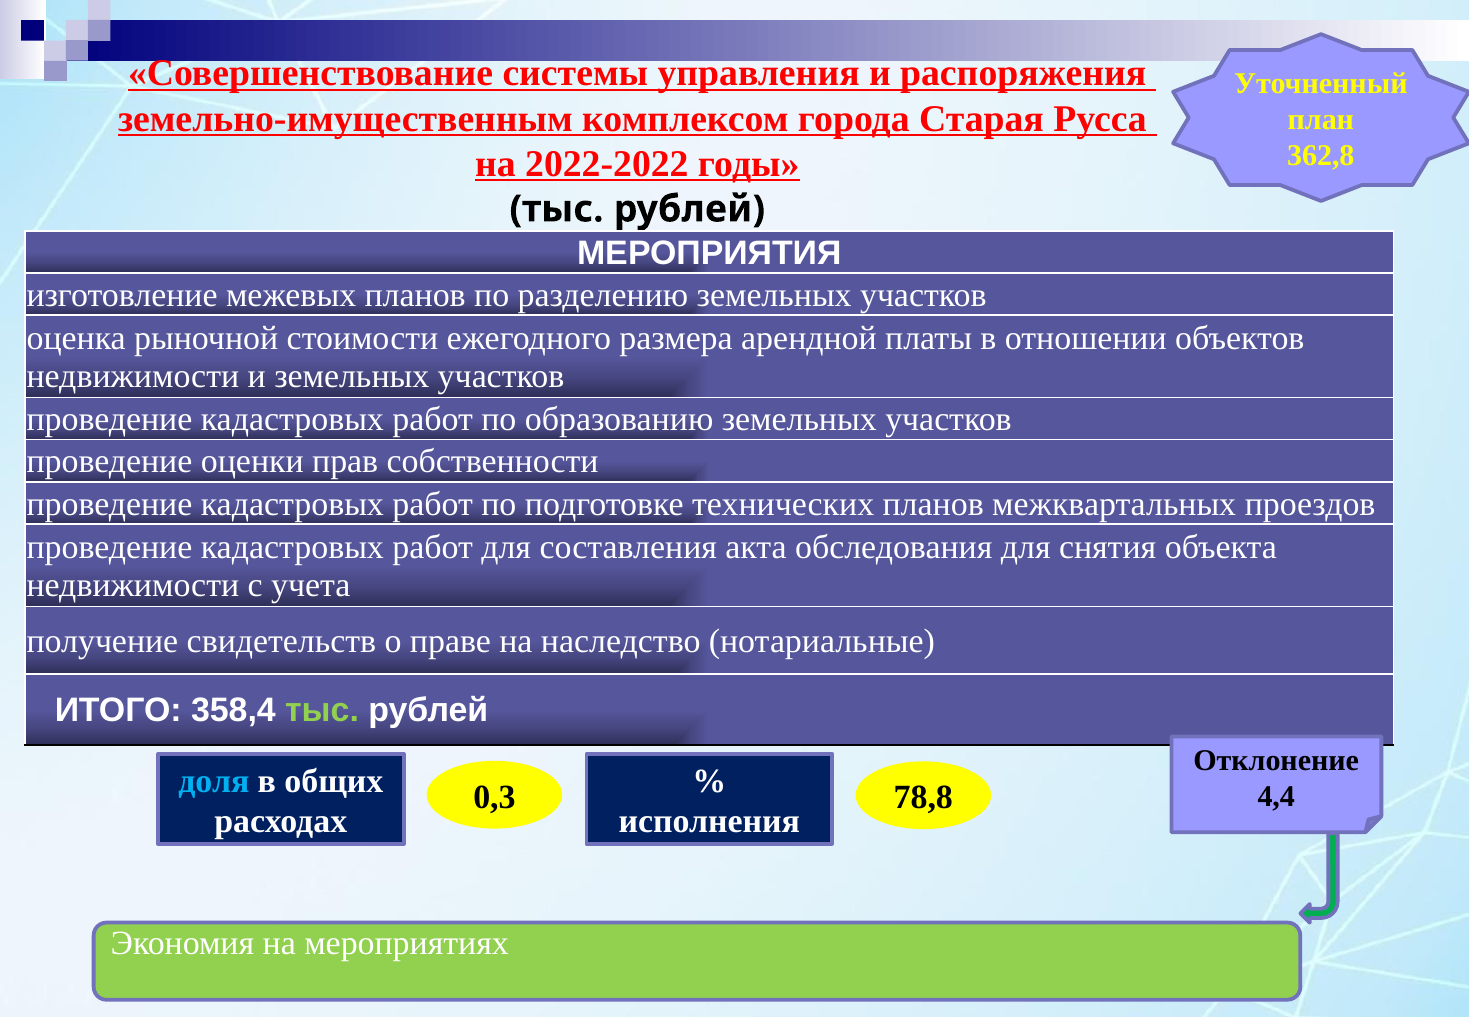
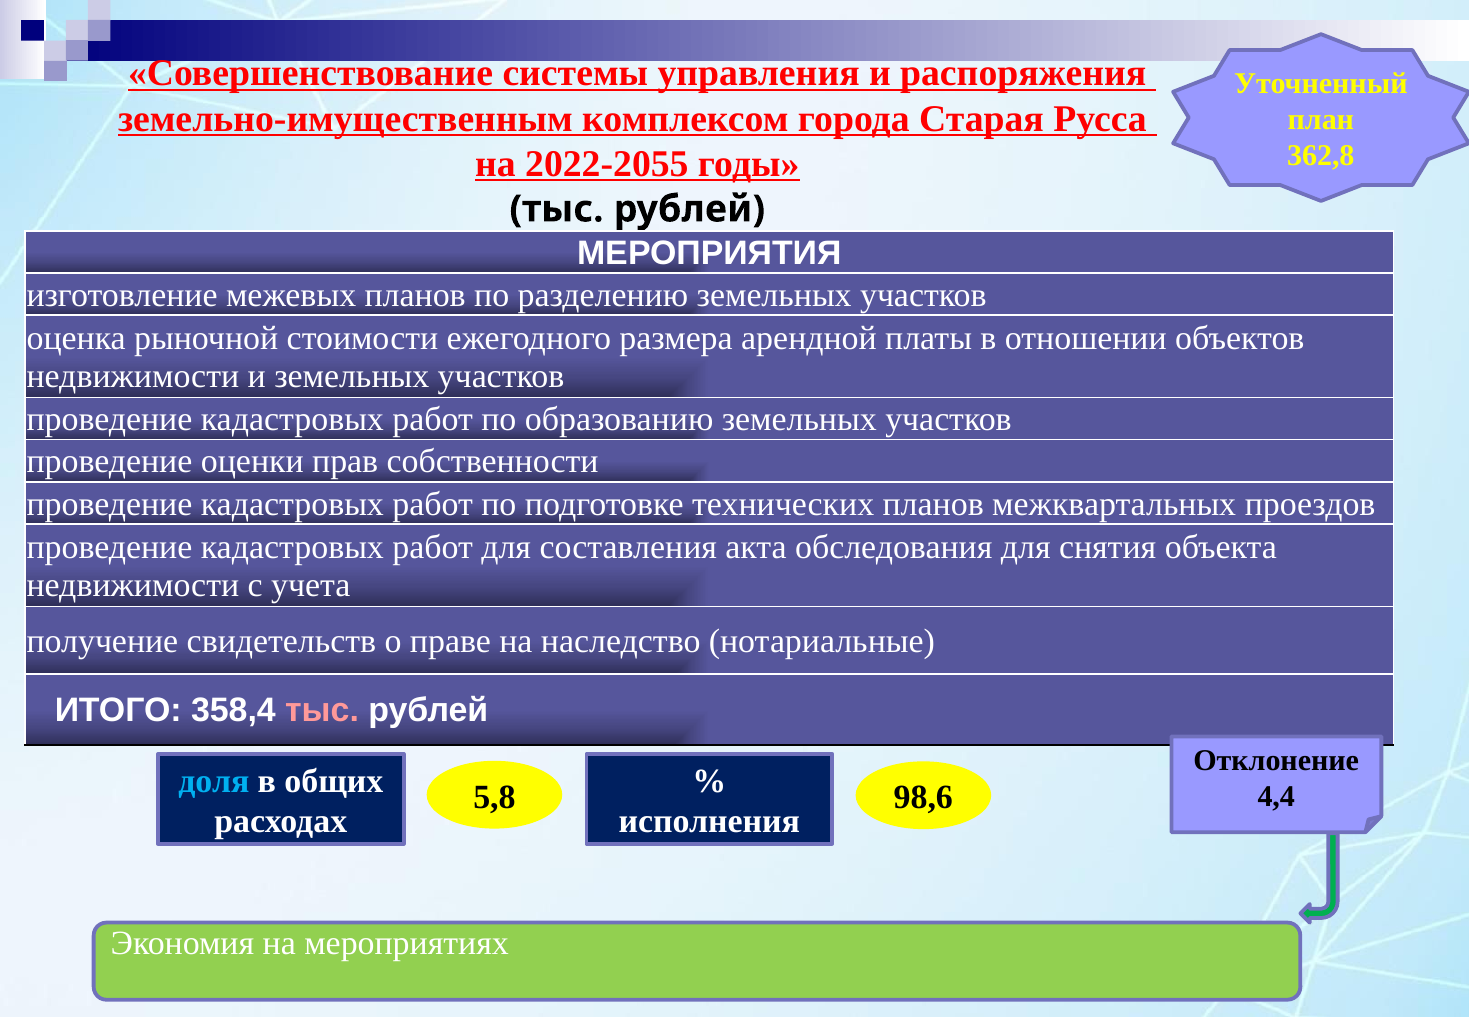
2022-2022: 2022-2022 -> 2022-2055 (607, 164)
тыс colour: light green -> pink (322, 711)
0,3: 0,3 -> 5,8 (494, 797)
78,8: 78,8 -> 98,6 (923, 798)
